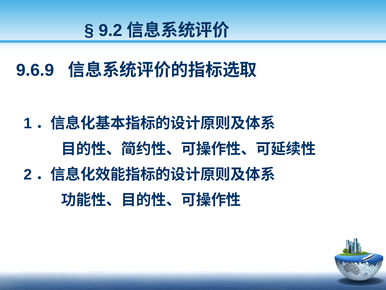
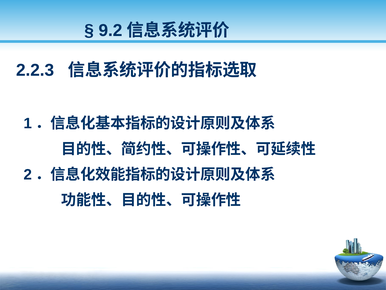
9.6.9: 9.6.9 -> 2.2.3 (35, 70)
